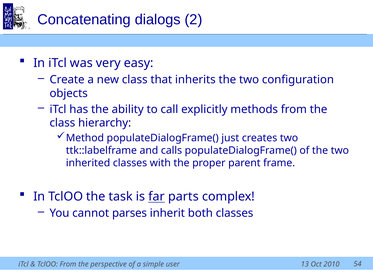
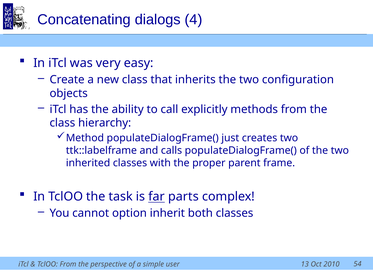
2: 2 -> 4 (194, 20)
parses: parses -> option (129, 213)
